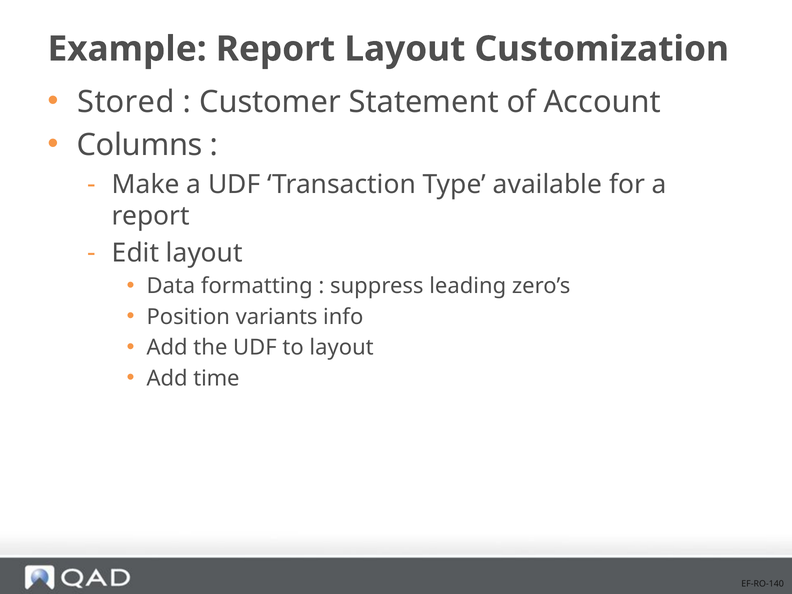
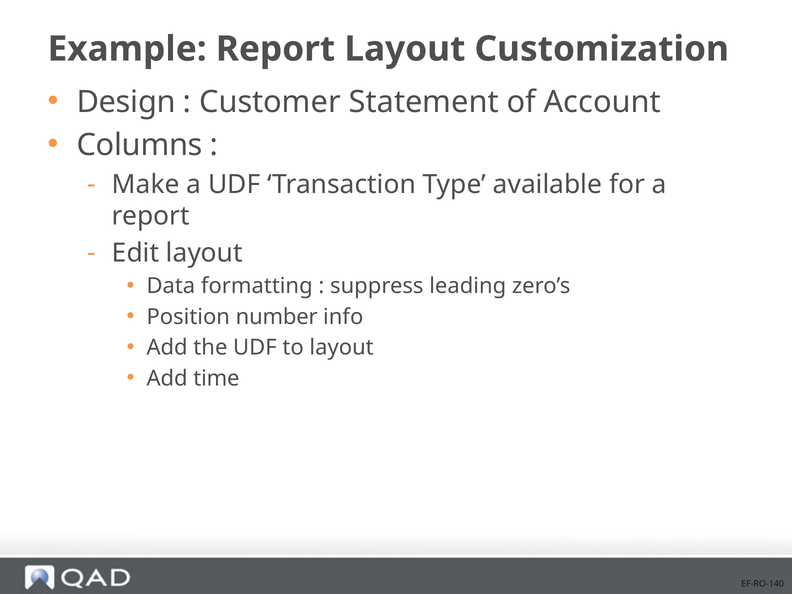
Stored: Stored -> Design (126, 102)
variants: variants -> number (277, 317)
